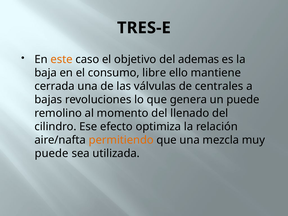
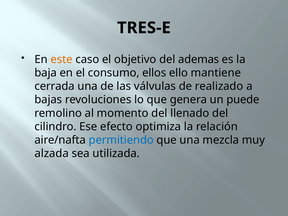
libre: libre -> ellos (154, 73)
centrales: centrales -> realizado (219, 86)
permitiendo colour: orange -> blue (121, 140)
puede: puede -> alzada (52, 153)
